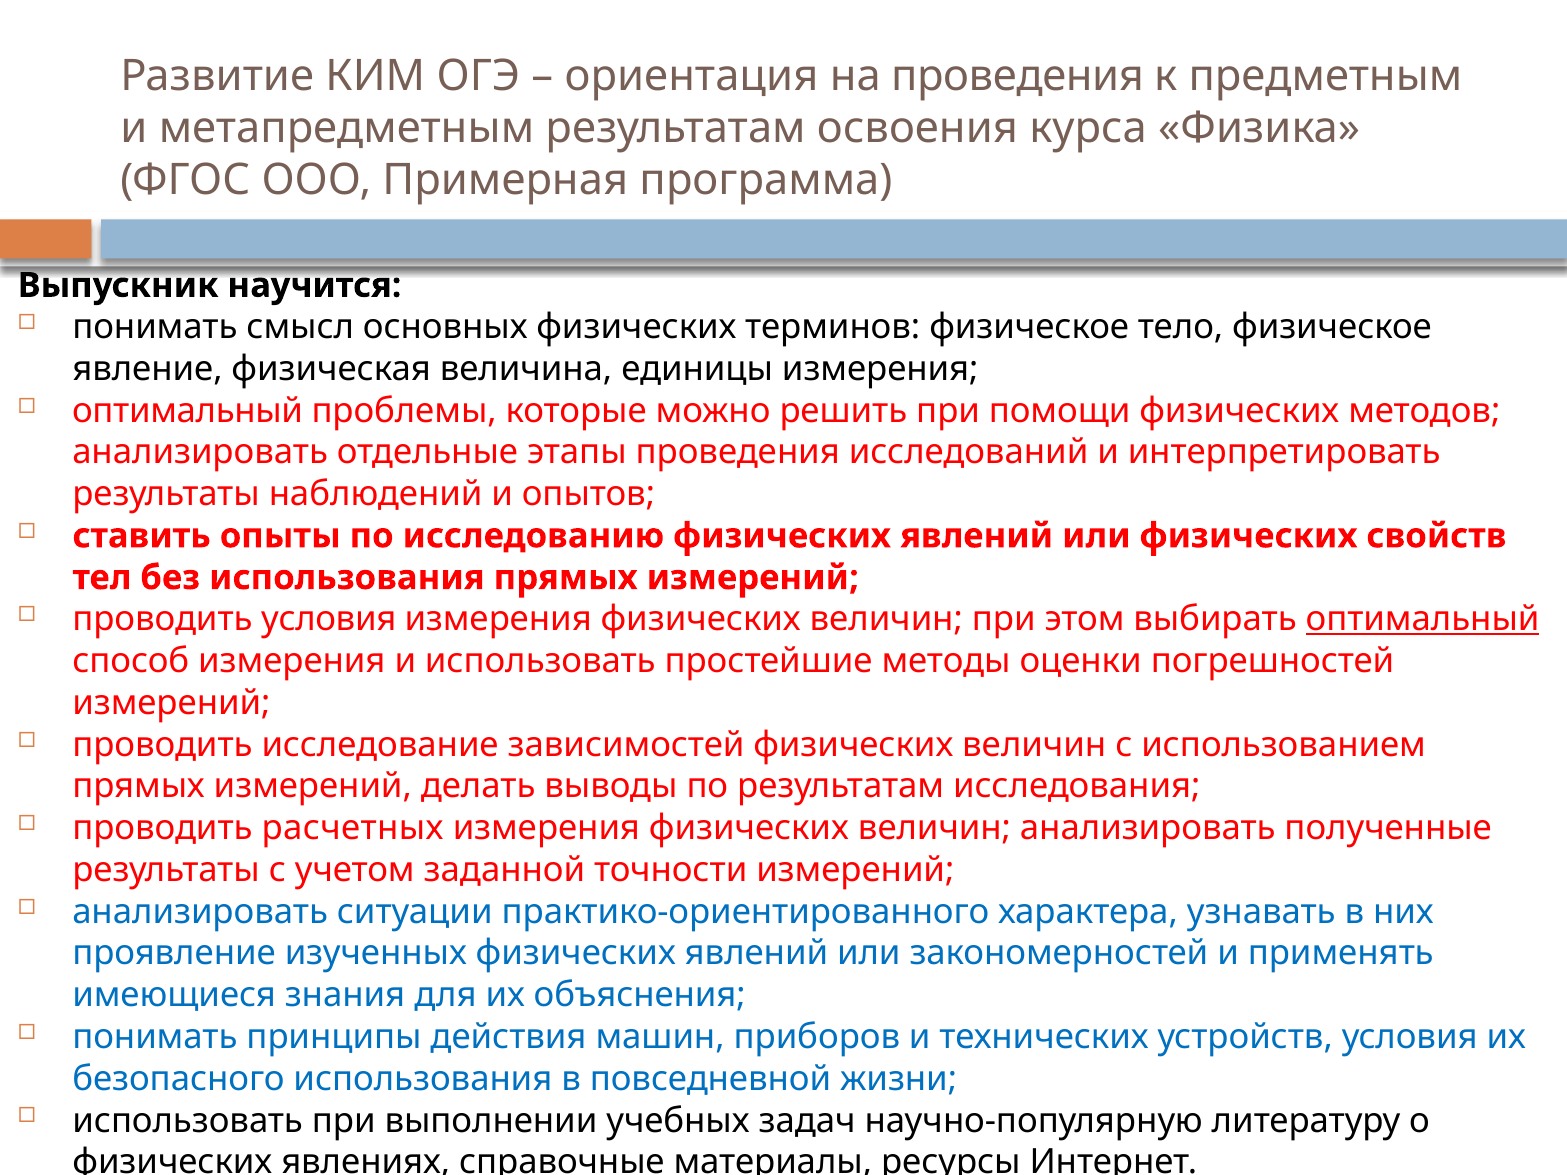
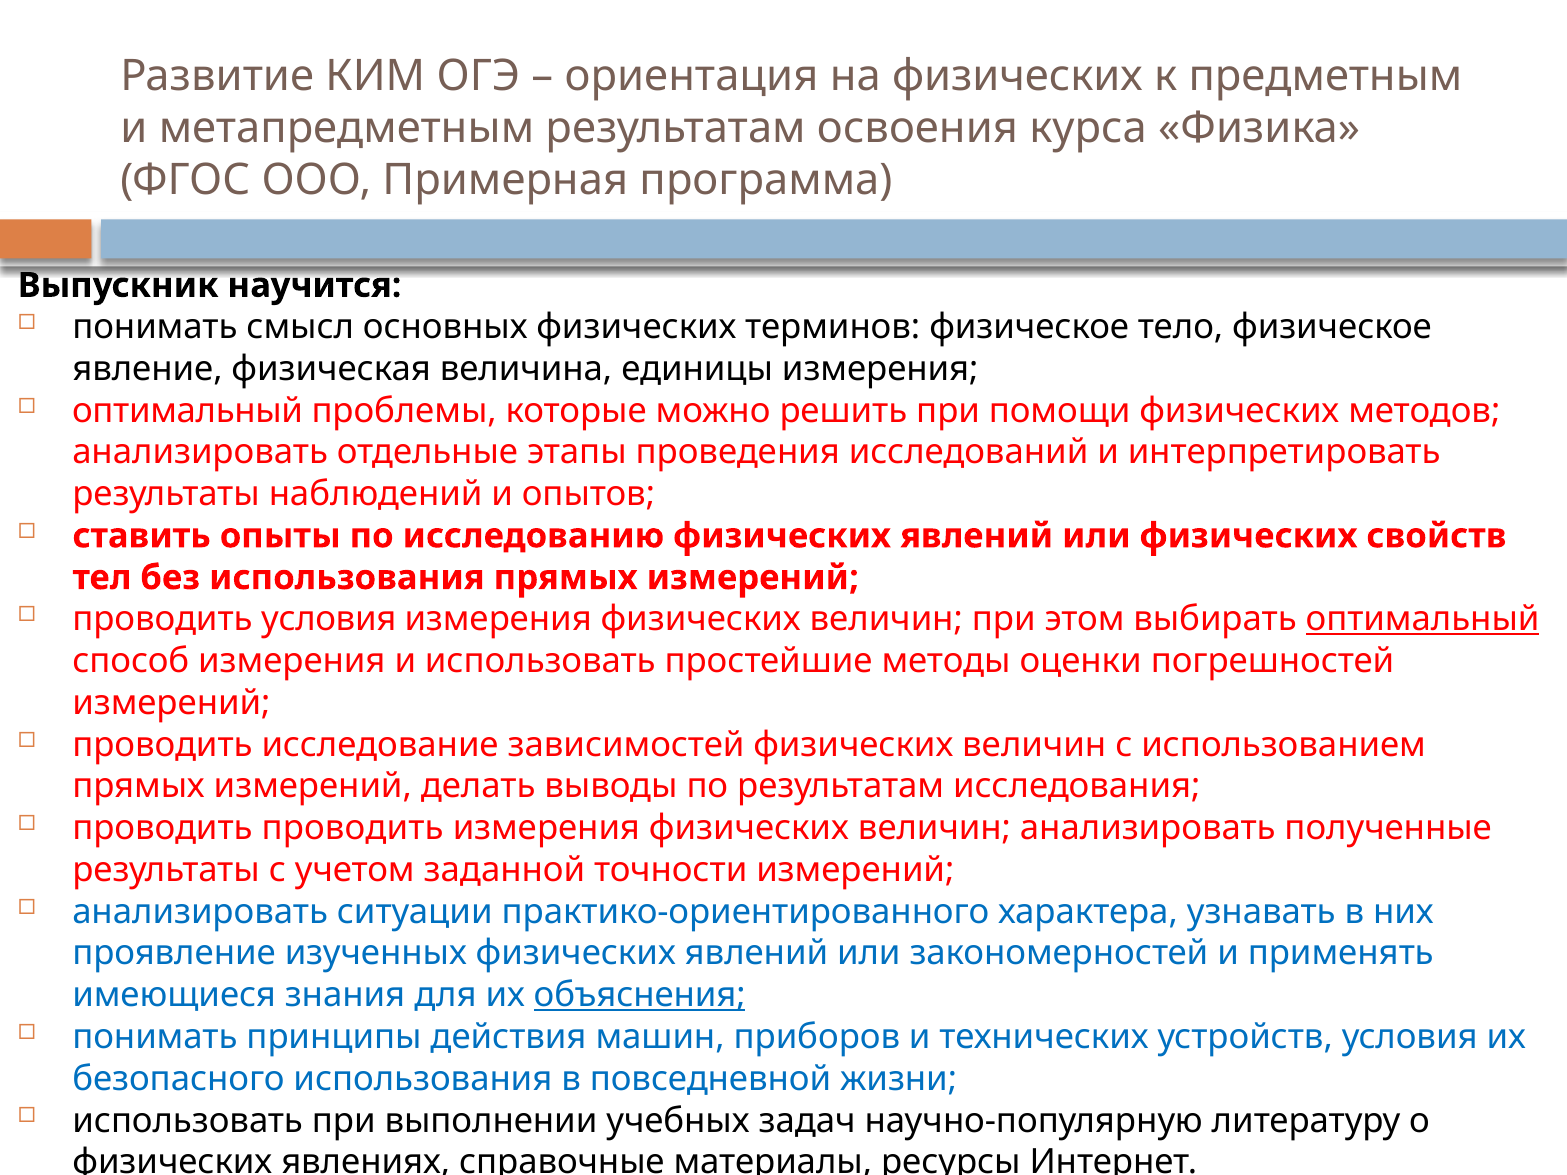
на проведения: проведения -> физических (1017, 76)
проводить расчетных: расчетных -> проводить (353, 828)
объяснения underline: none -> present (640, 995)
